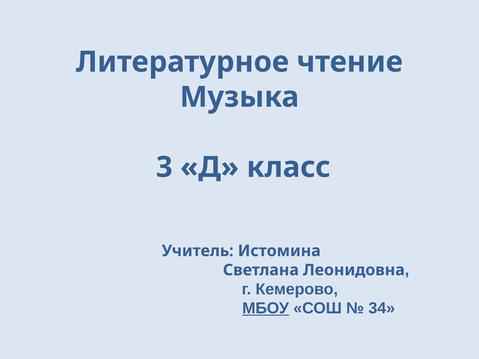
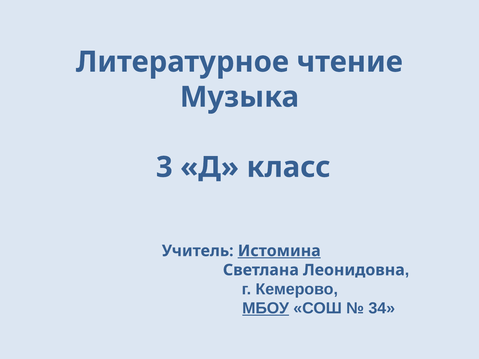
Истомина underline: none -> present (279, 251)
